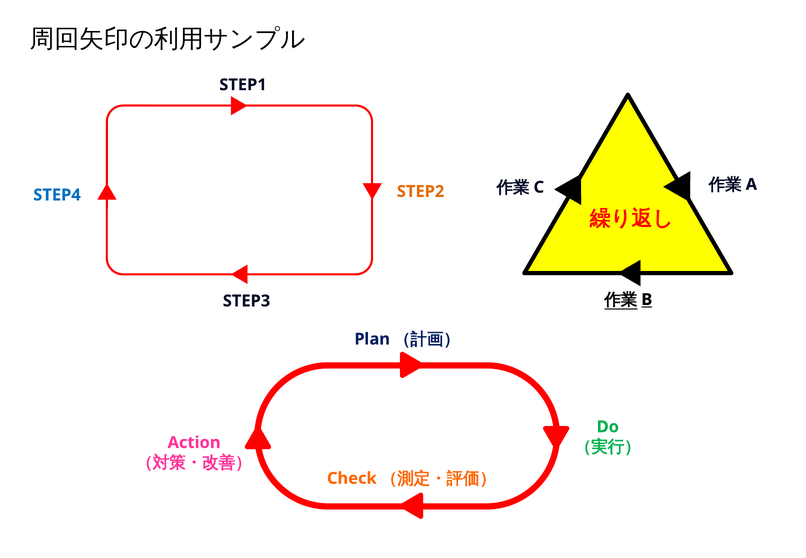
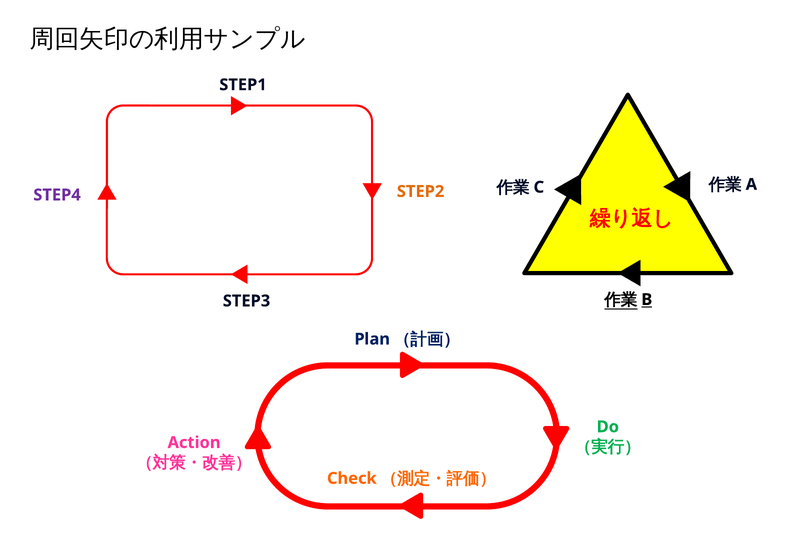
STEP4 colour: blue -> purple (57, 195)
